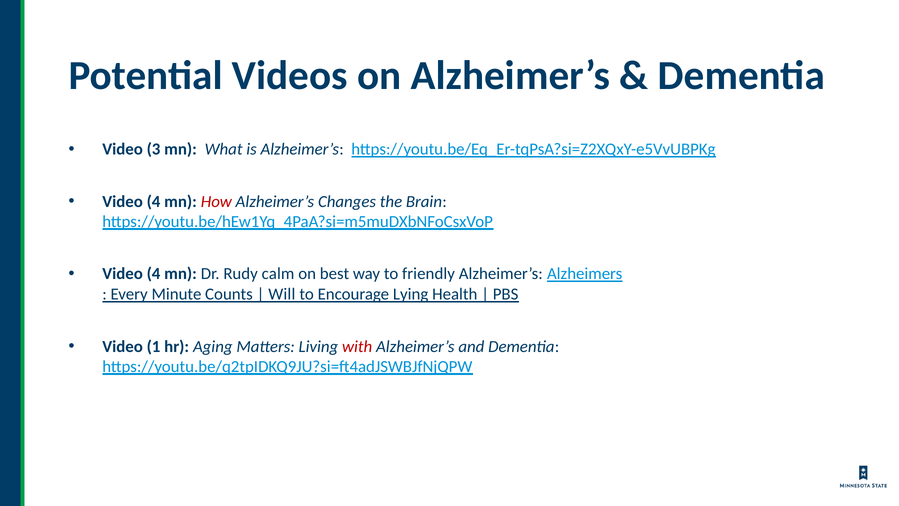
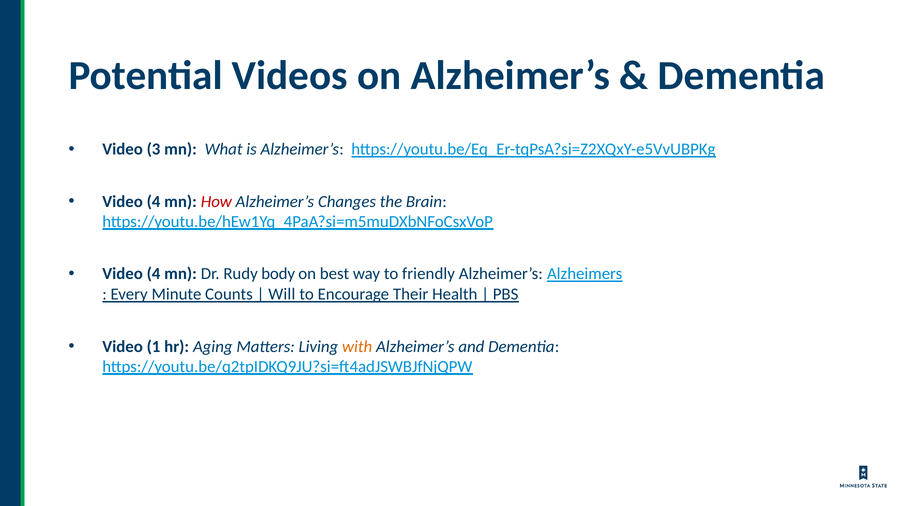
calm: calm -> body (278, 274)
Lying: Lying -> Their (411, 294)
with colour: red -> orange (357, 346)
